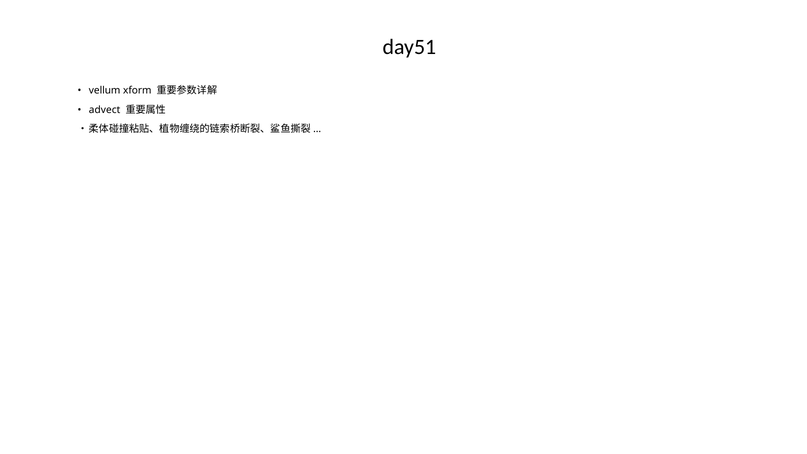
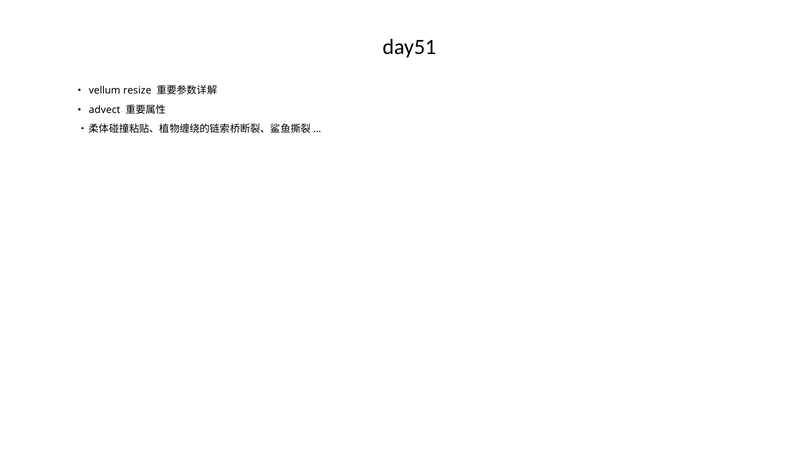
xform: xform -> resize (137, 90)
